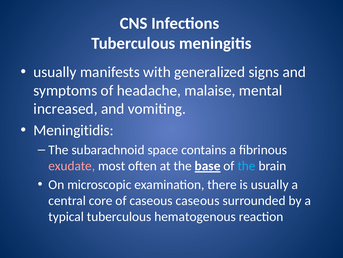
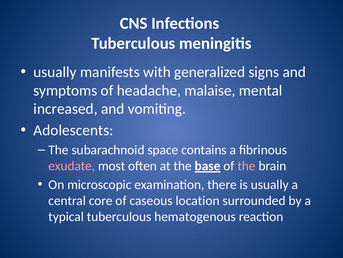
Meningitidis: Meningitidis -> Adolescents (73, 130)
the colour: light blue -> pink (247, 166)
caseous caseous: caseous -> location (198, 200)
